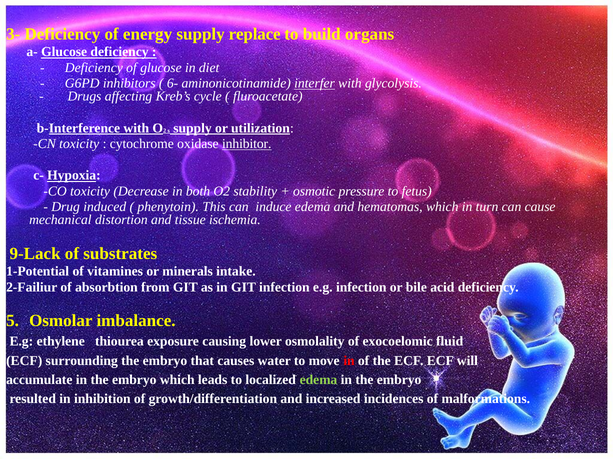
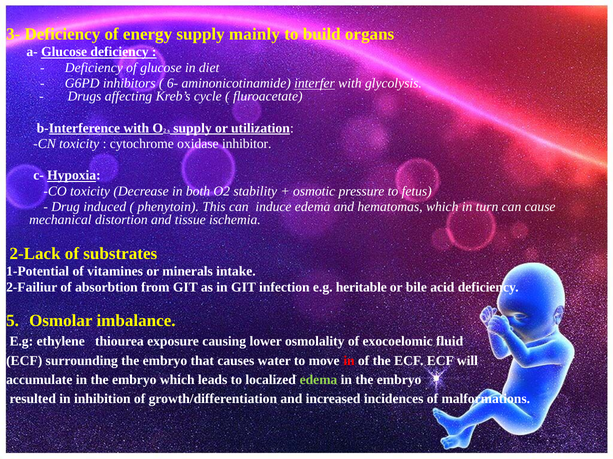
replace: replace -> mainly (254, 34)
inhibitor underline: present -> none (247, 144)
9-Lack: 9-Lack -> 2-Lack (35, 254)
e.g infection: infection -> heritable (361, 288)
